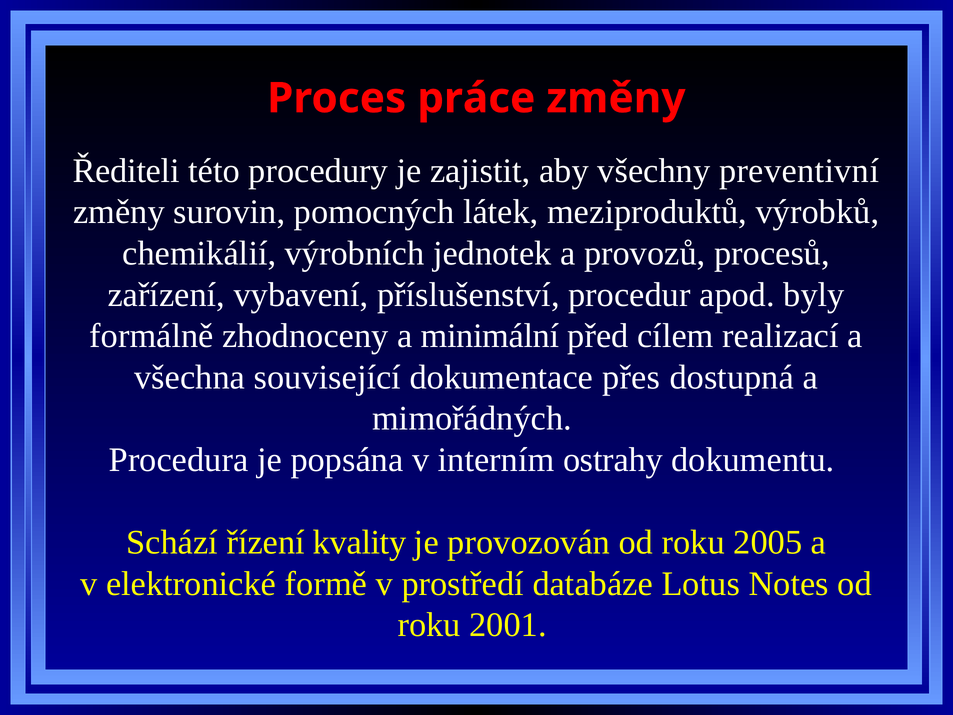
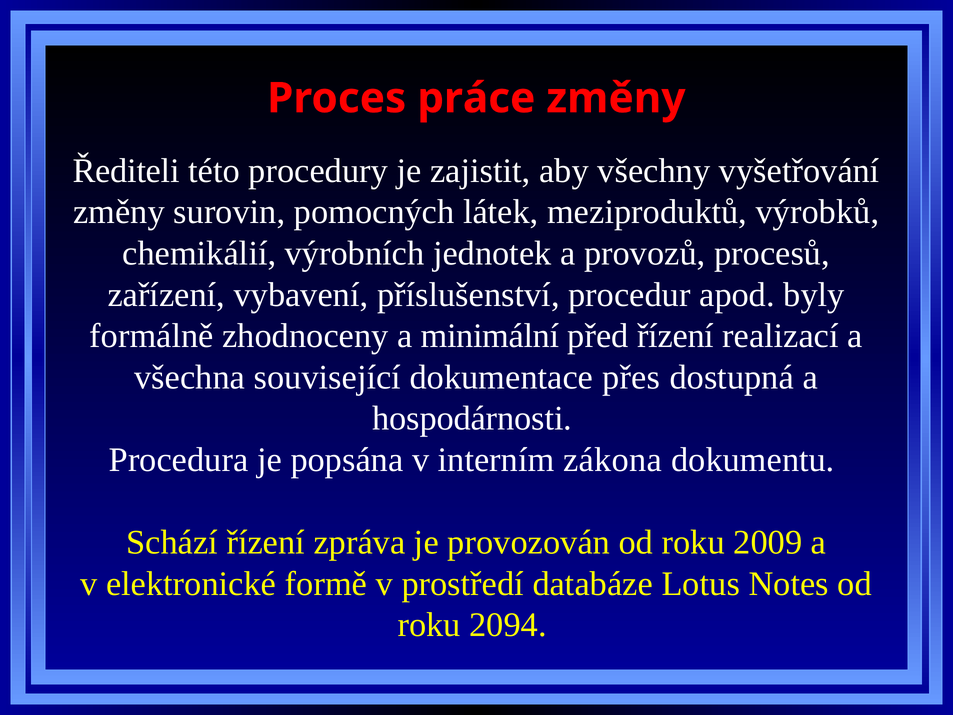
preventivní: preventivní -> vyšetřování (799, 171)
před cílem: cílem -> řízení (676, 336)
mimořádných: mimořádných -> hospodárnosti (472, 418)
ostrahy: ostrahy -> zákona (613, 460)
kvality: kvality -> zpráva (359, 542)
2005: 2005 -> 2009 (768, 542)
2001: 2001 -> 2094 (508, 625)
